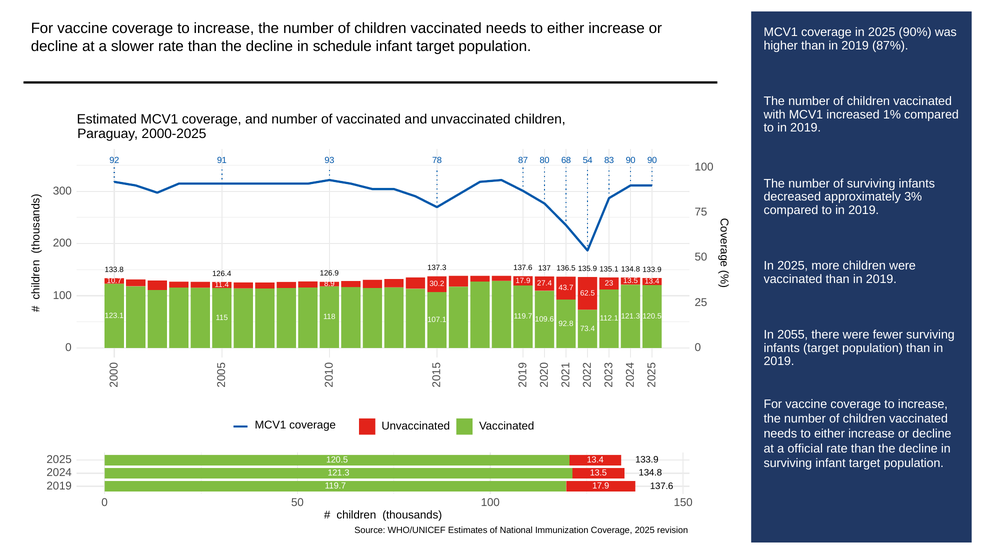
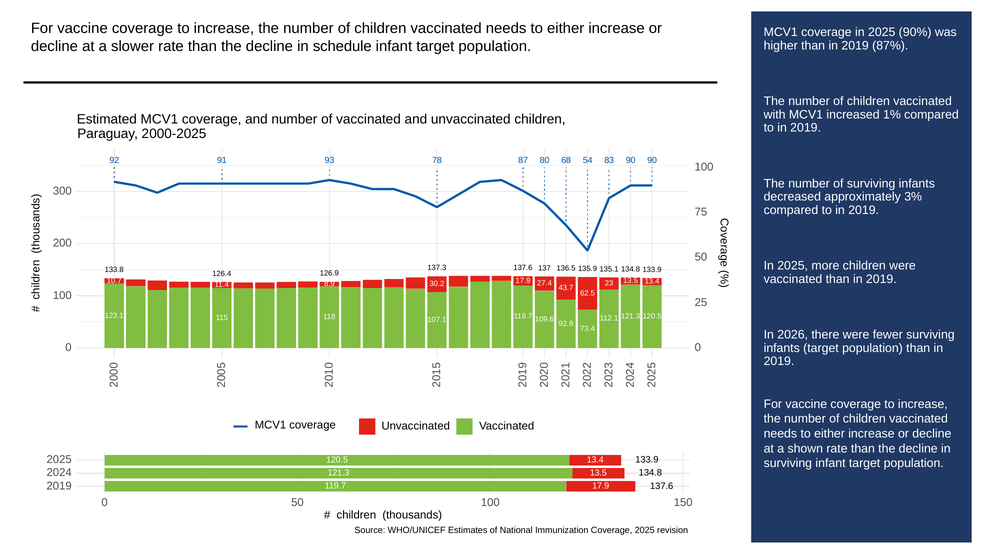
2055: 2055 -> 2026 (793, 334)
official: official -> shown (805, 448)
